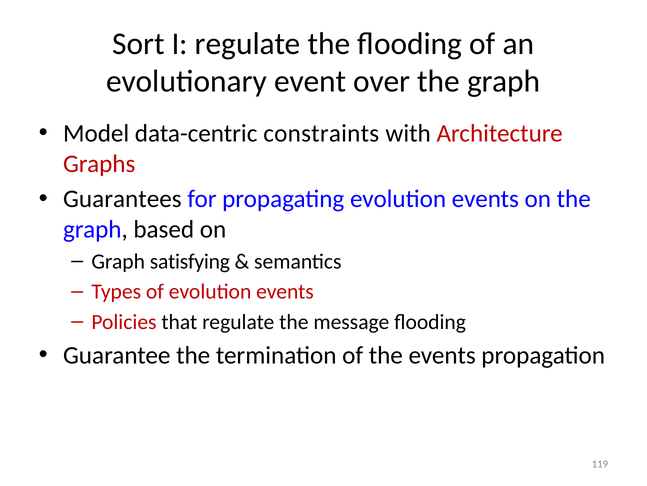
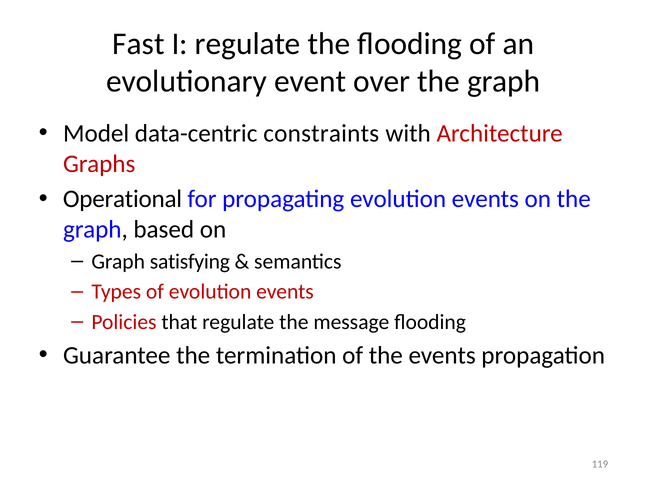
Sort: Sort -> Fast (138, 44)
Guarantees: Guarantees -> Operational (123, 199)
